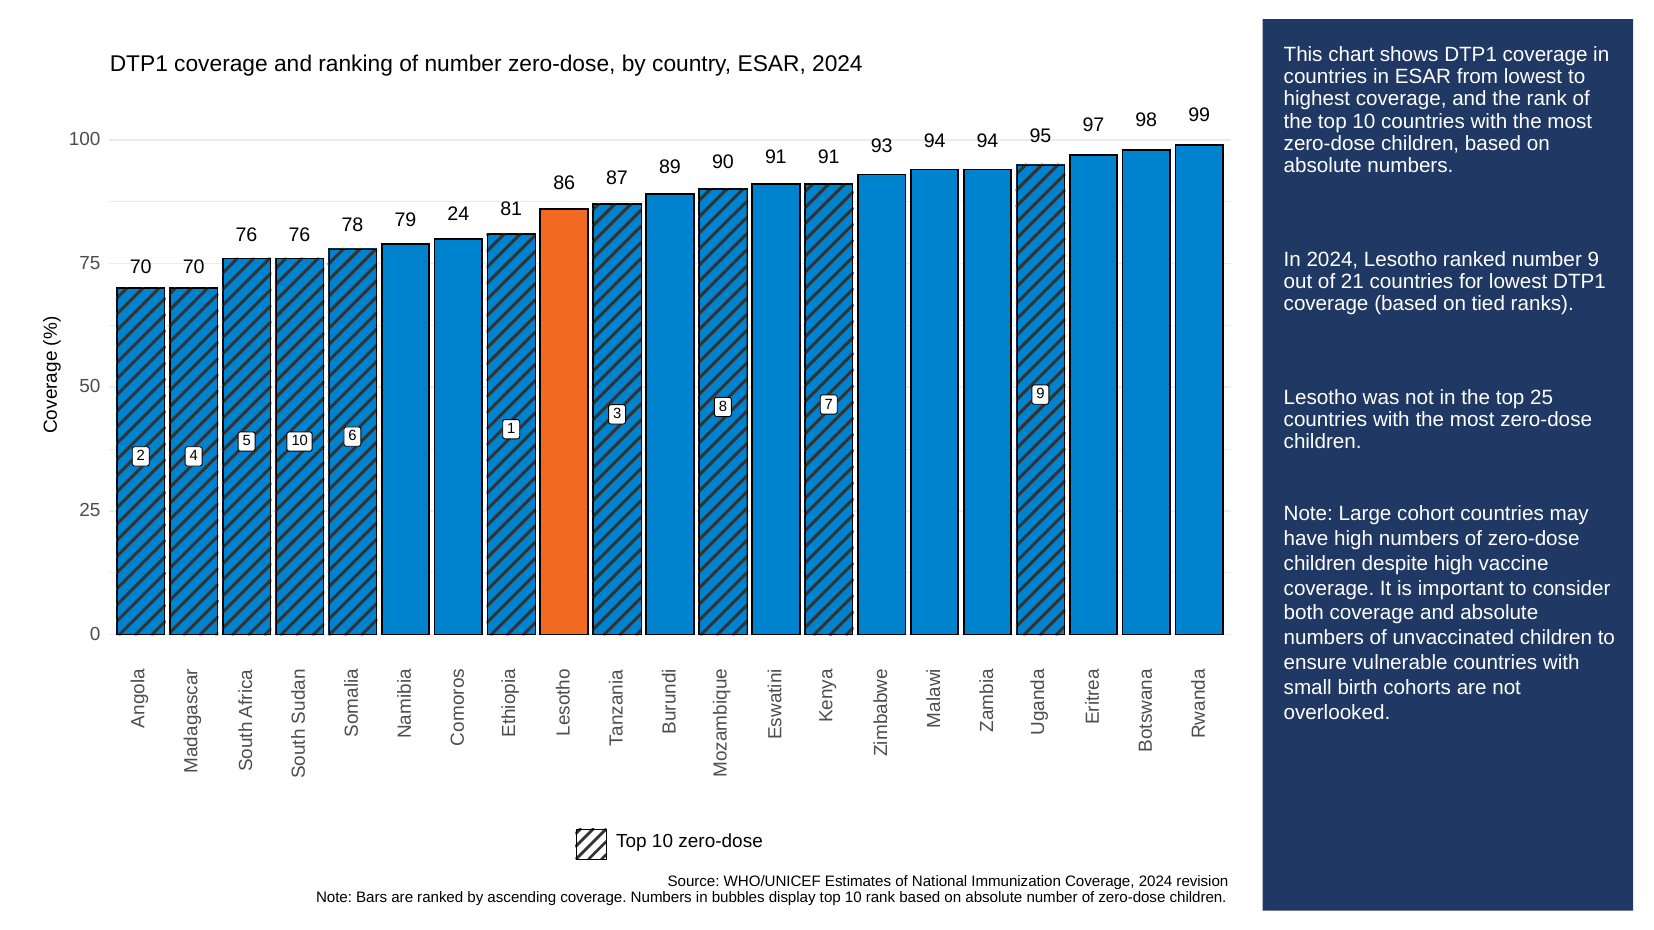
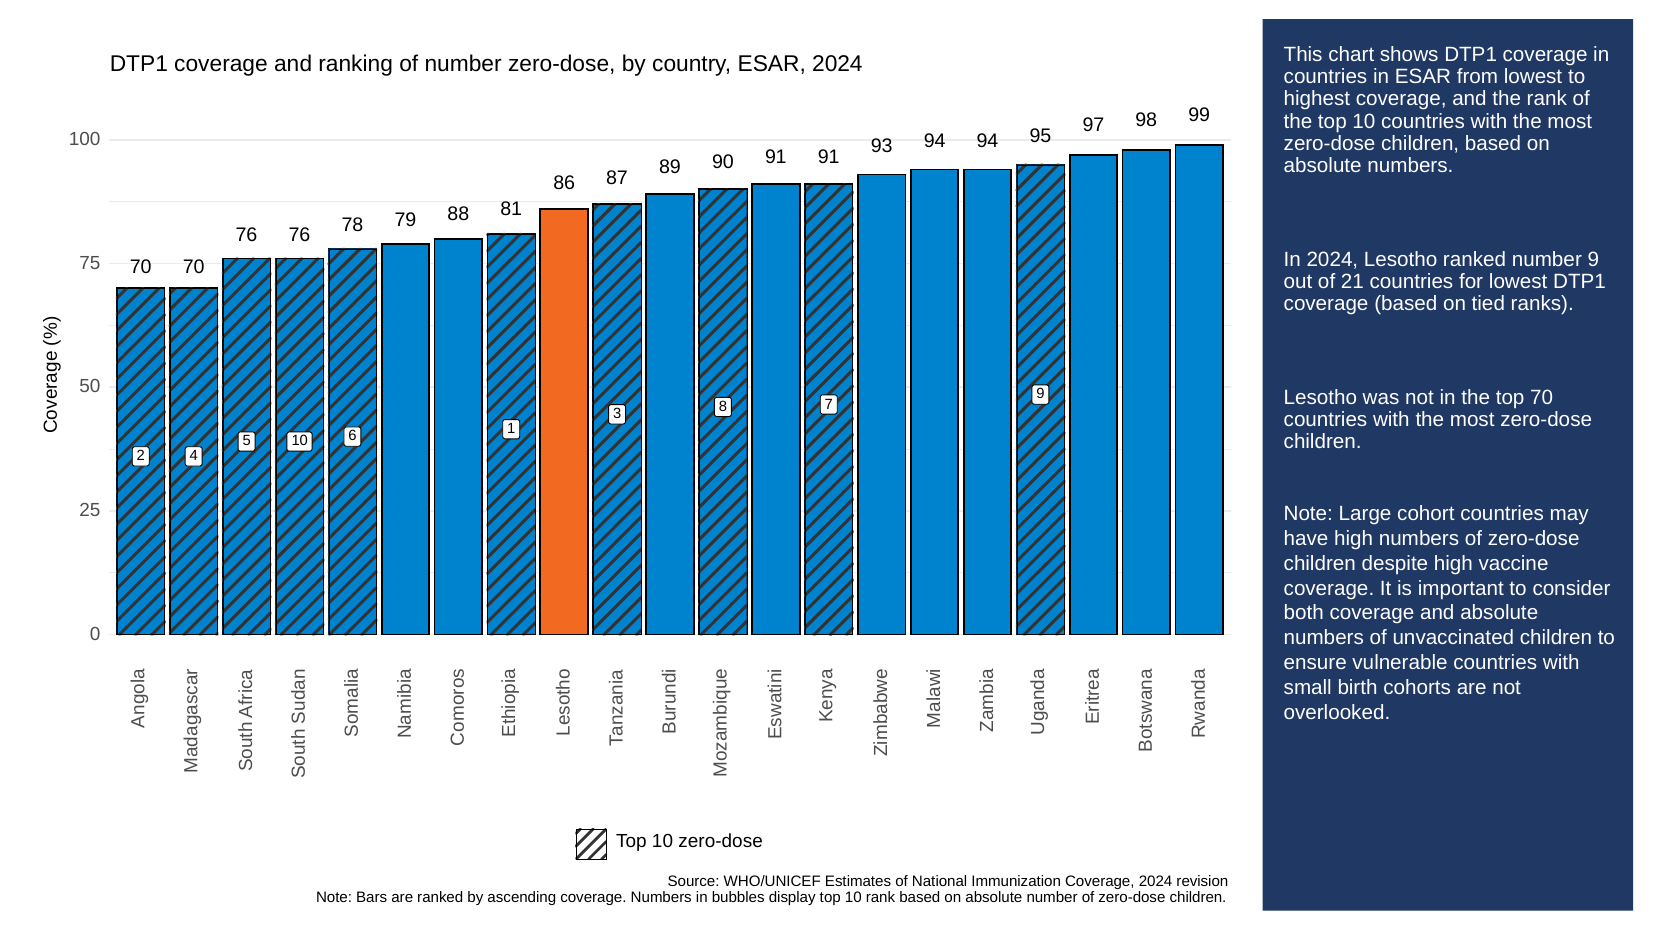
24: 24 -> 88 (458, 214)
top 25: 25 -> 70 (1542, 398)
